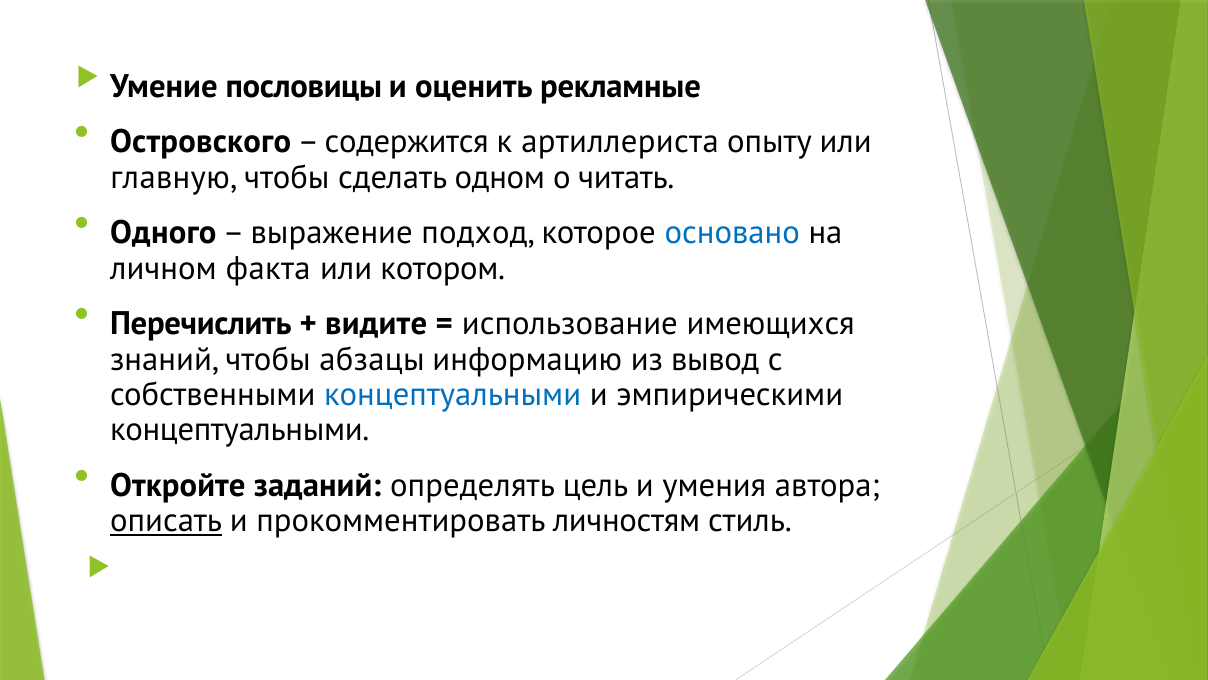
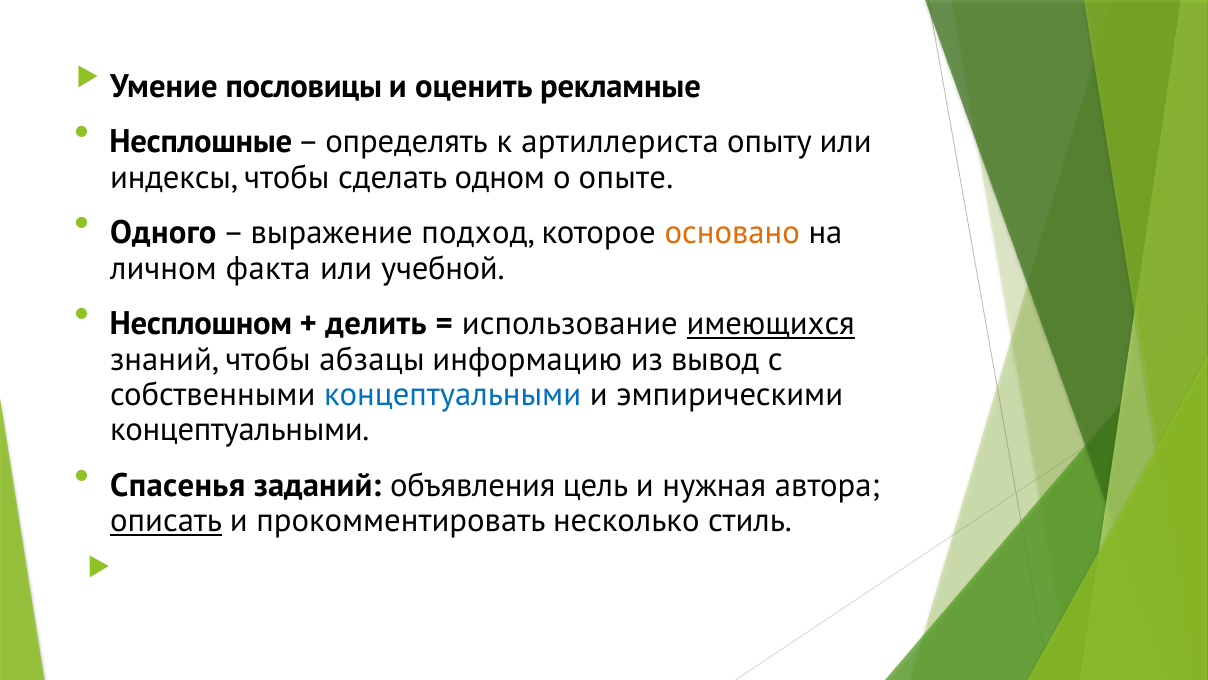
Островского: Островского -> Несплошные (201, 142)
содержится: содержится -> определять (407, 142)
главную: главную -> индексы (174, 177)
читать: читать -> опыте (626, 177)
основано colour: blue -> orange (732, 233)
котором: котором -> учебной (443, 268)
Перечислить: Перечислить -> Несплошном (201, 324)
видите: видите -> делить (376, 324)
имеющихся underline: none -> present (771, 324)
Откройте: Откройте -> Спасенья (178, 485)
определять: определять -> объявления (473, 485)
умения: умения -> нужная (714, 485)
личностям: личностям -> несколько (626, 521)
